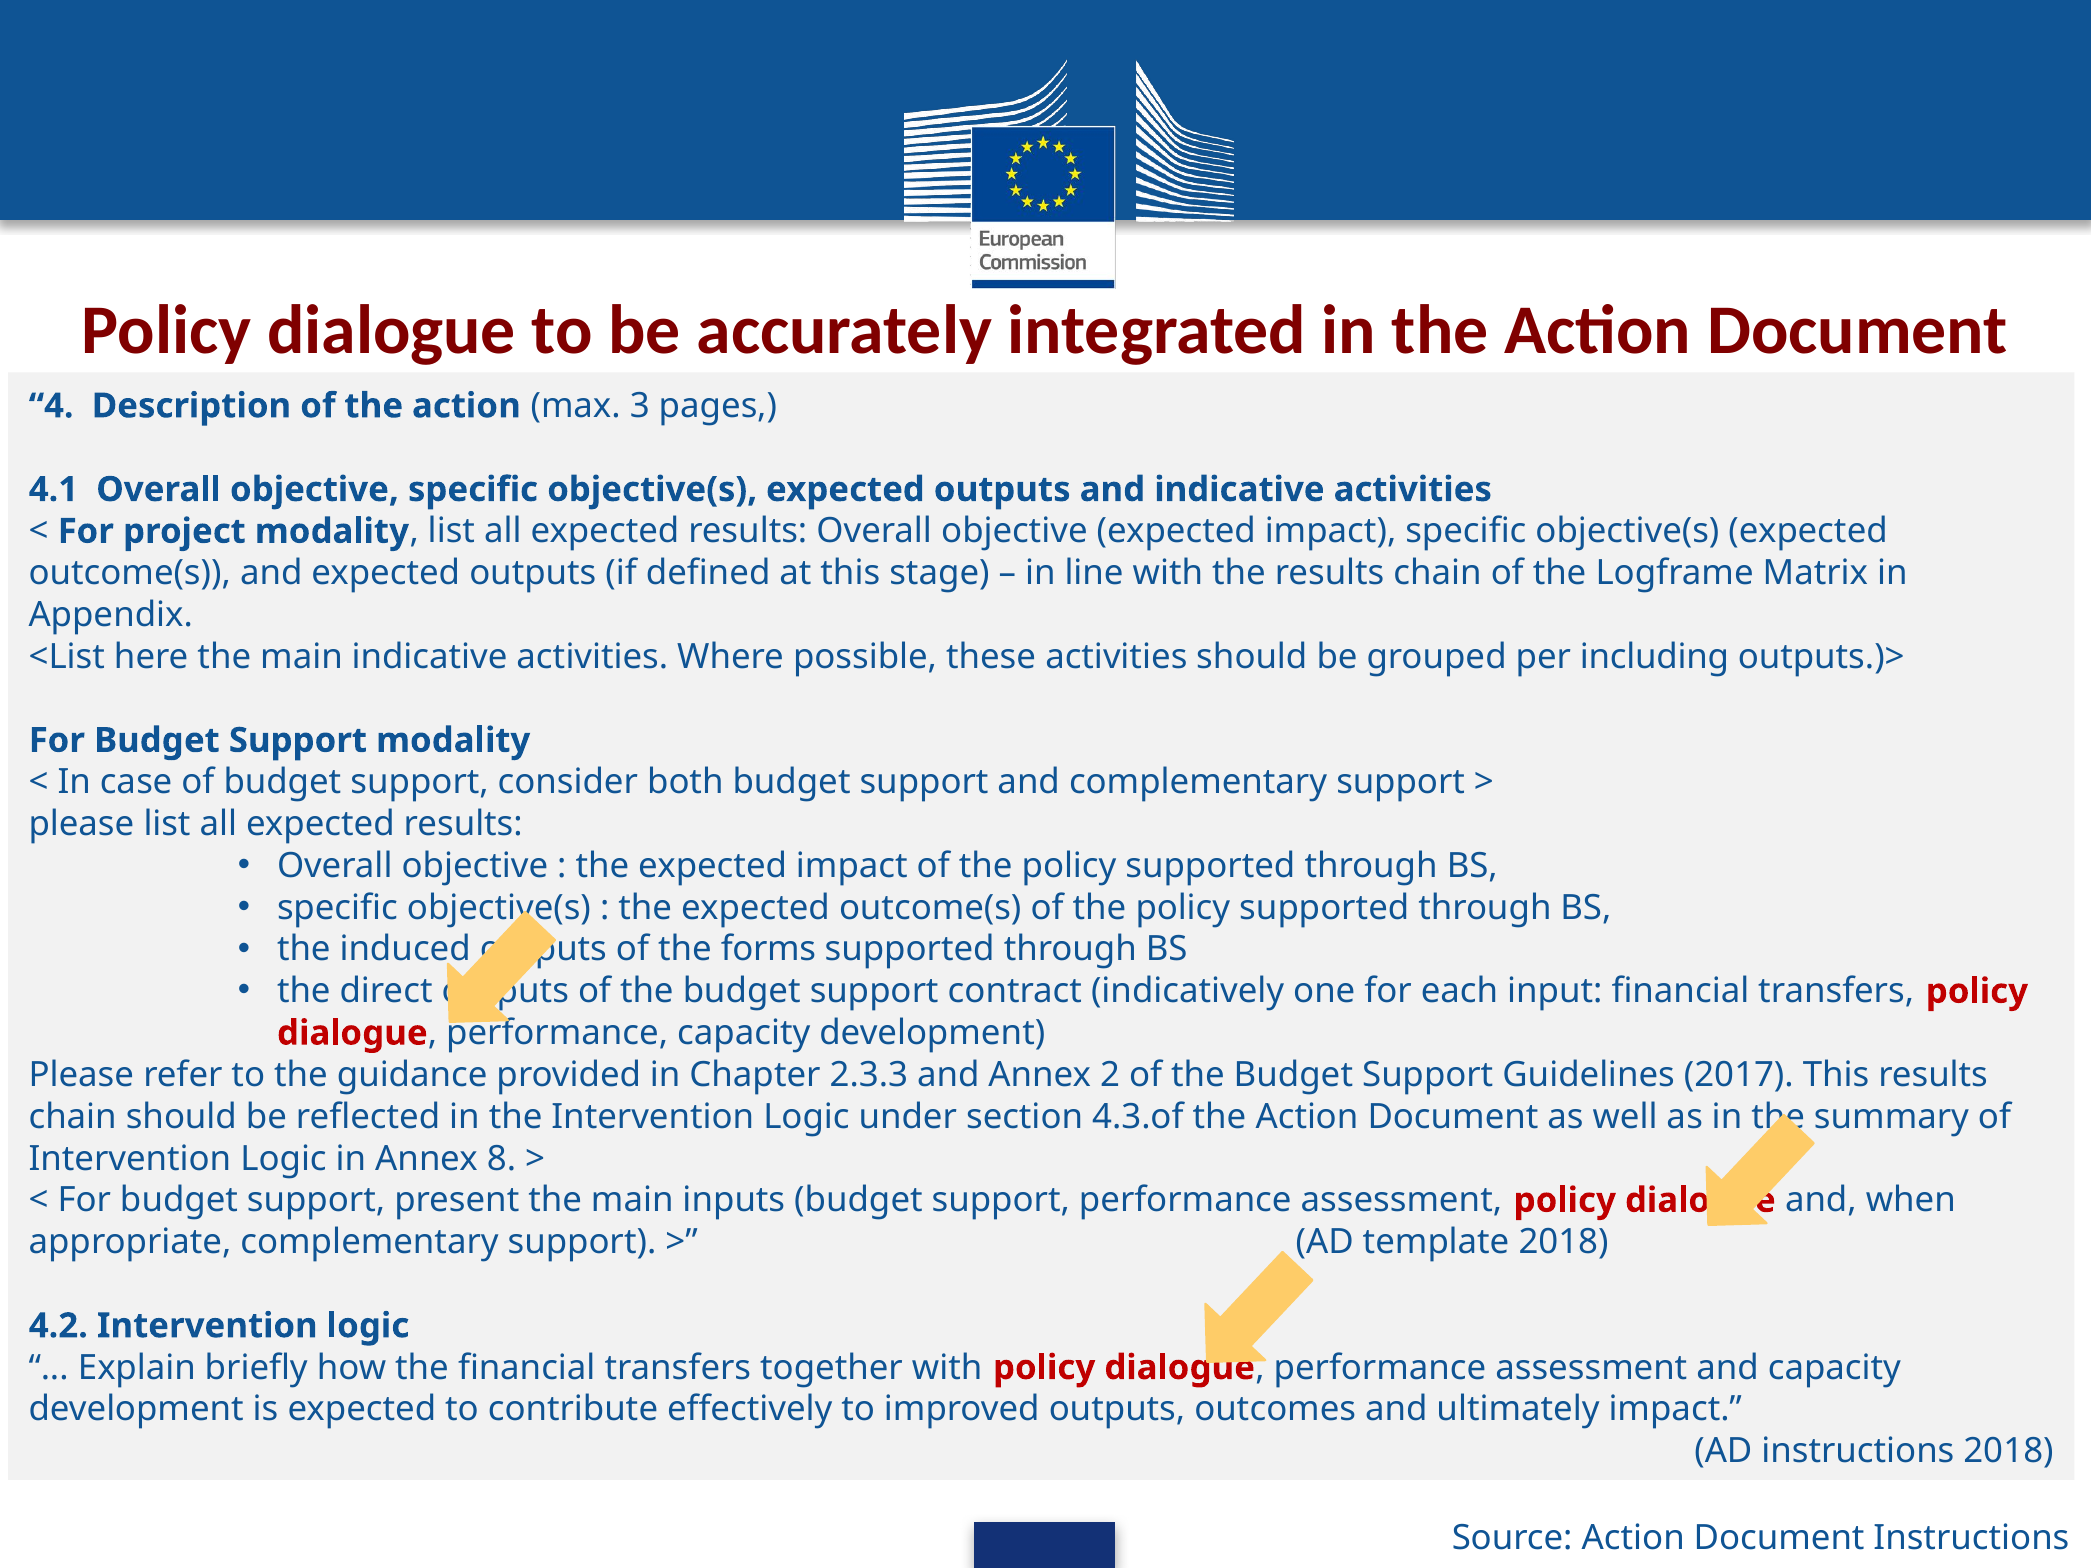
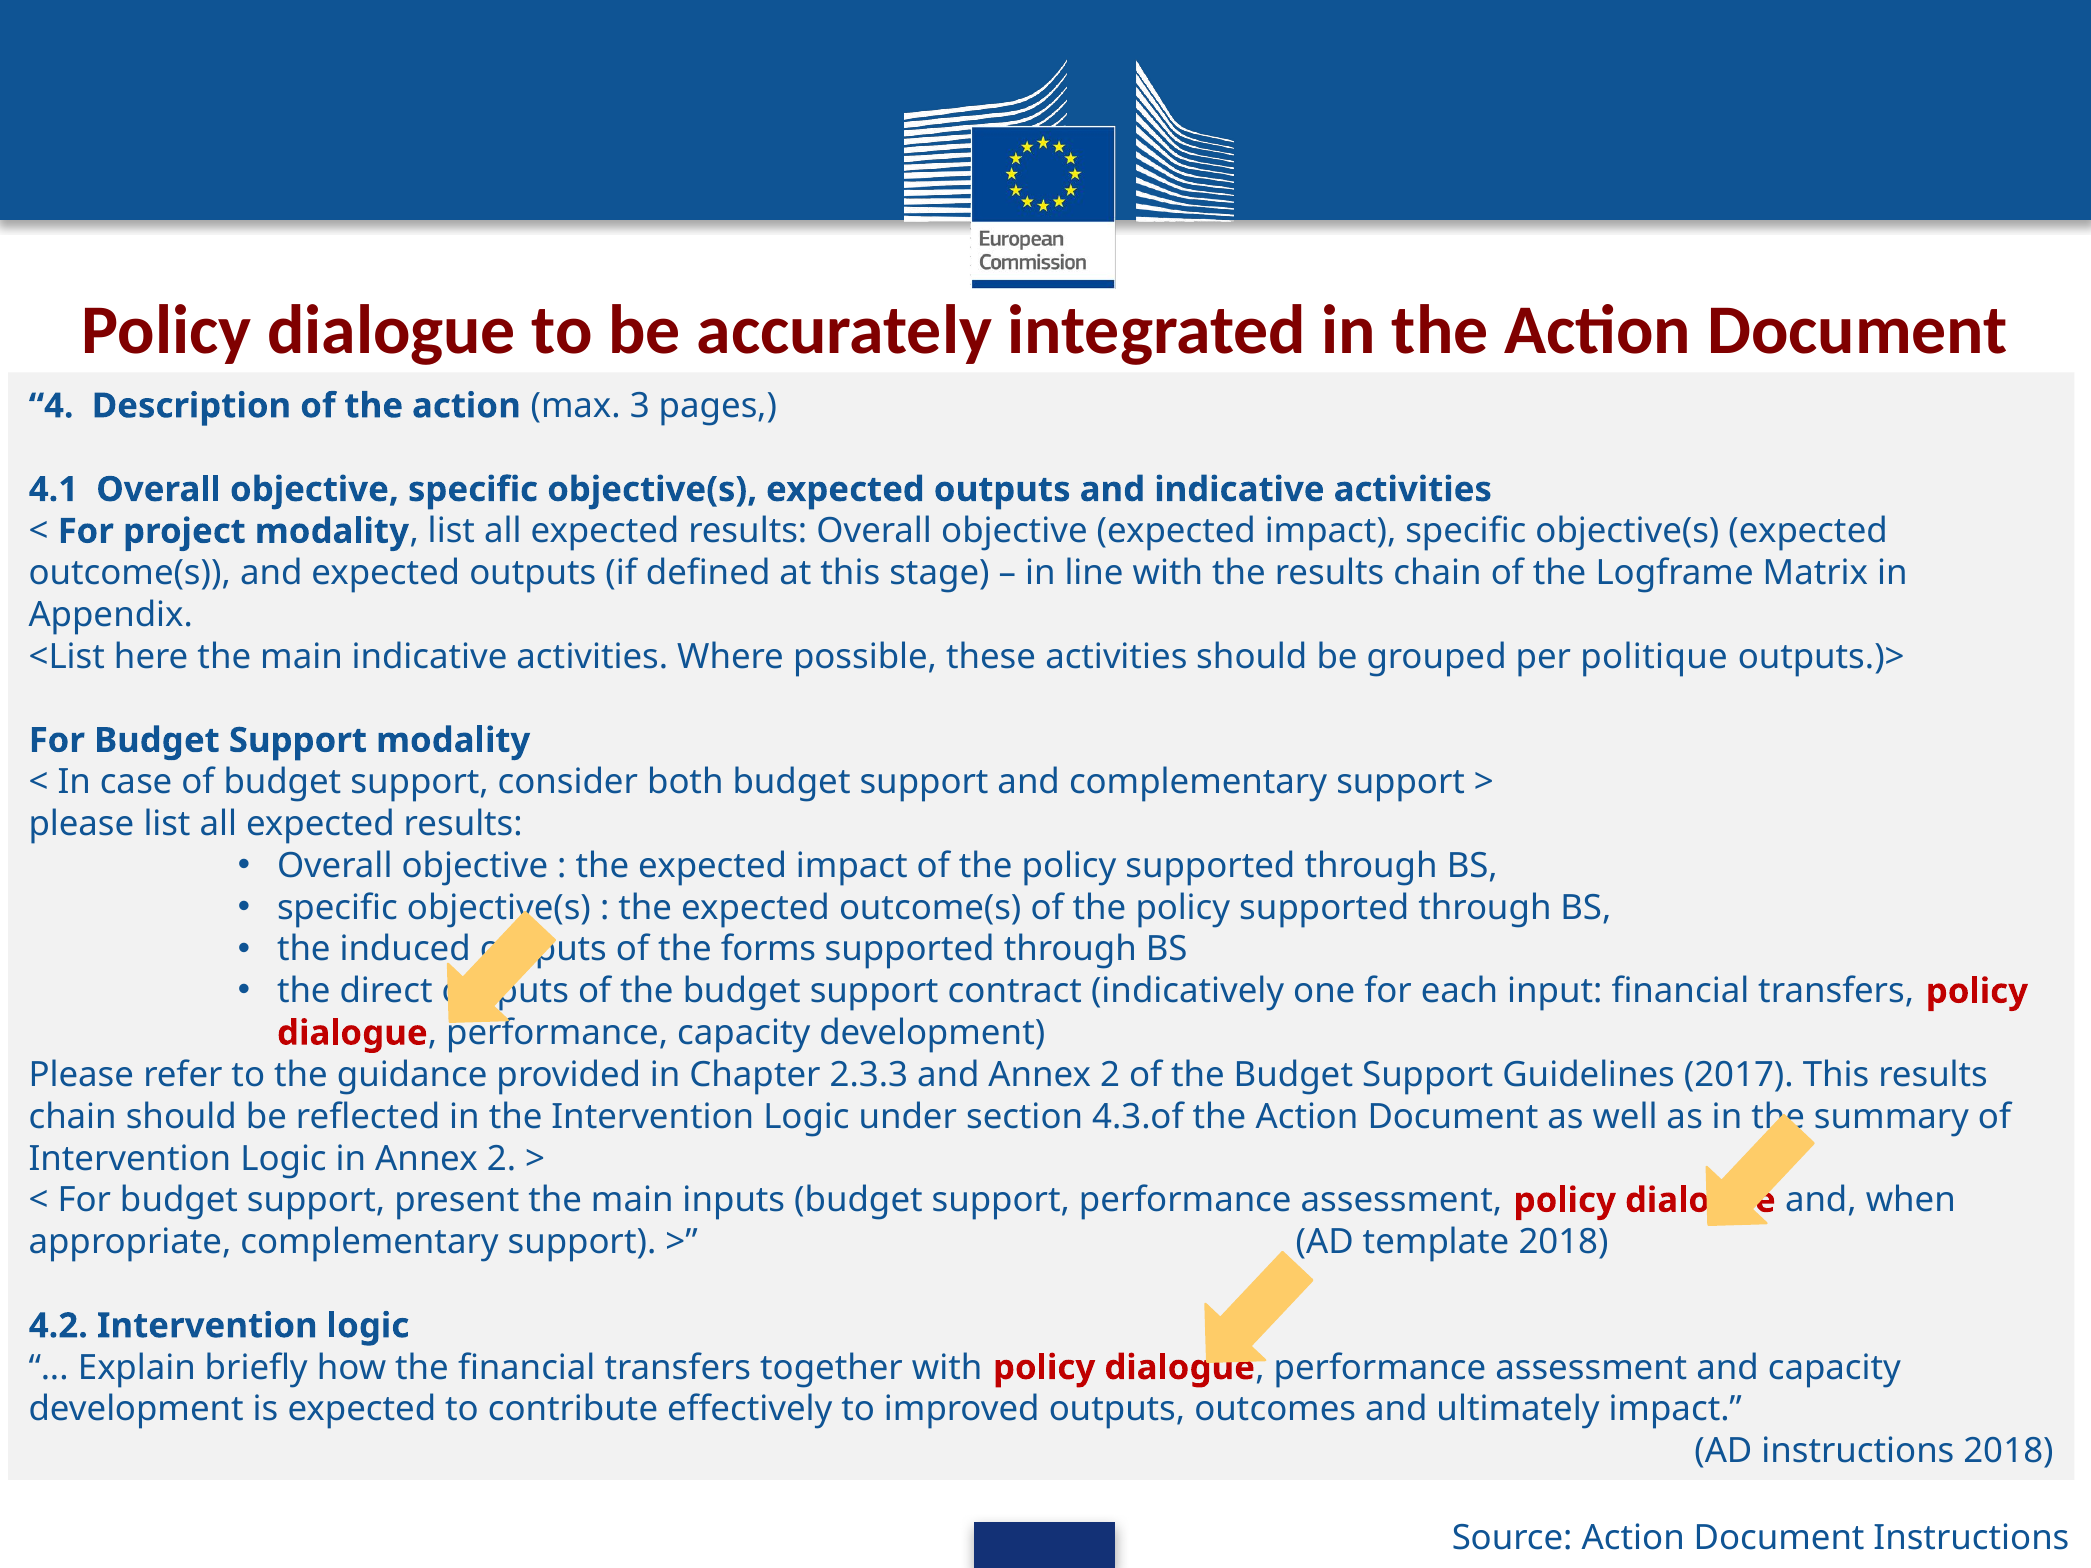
including: including -> politique (1654, 657)
in Annex 8: 8 -> 2 (501, 1159)
